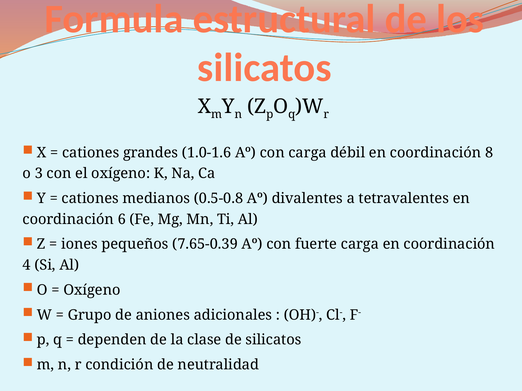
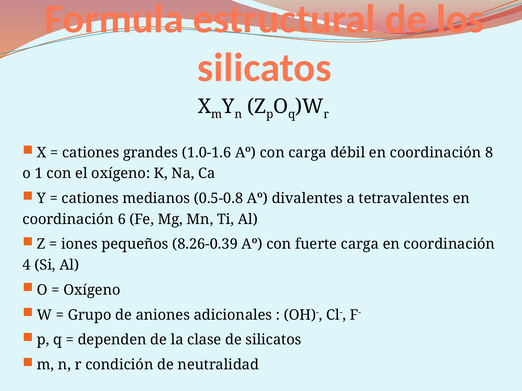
3: 3 -> 1 (39, 174)
7.65-0.39: 7.65-0.39 -> 8.26-0.39 (205, 245)
